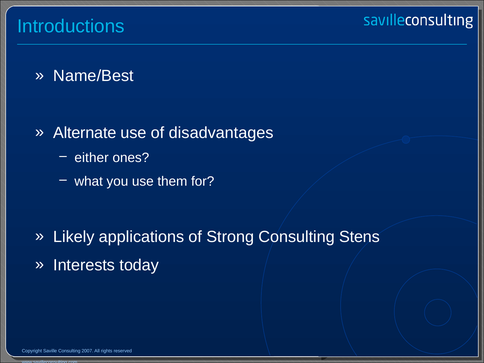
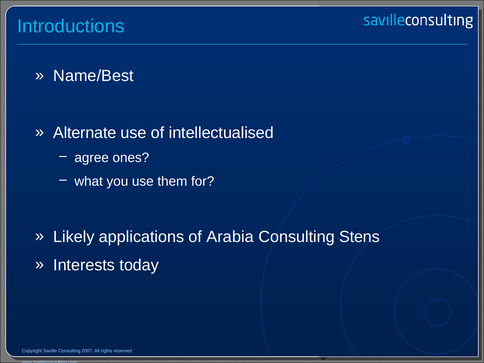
disadvantages: disadvantages -> intellectualised (221, 133)
either: either -> agree (92, 158)
Strong: Strong -> Arabia (230, 237)
